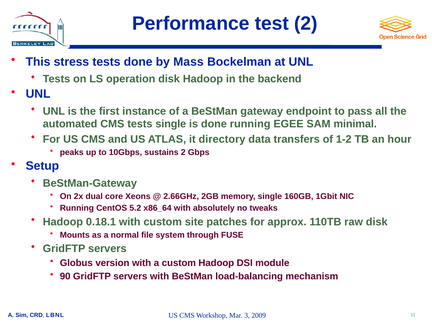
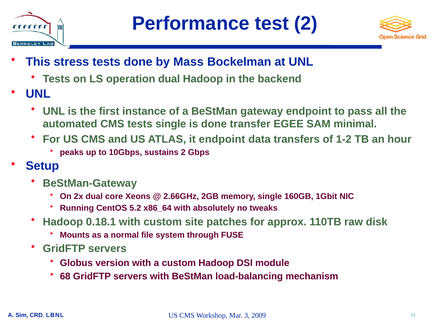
operation disk: disk -> dual (169, 79)
done running: running -> transfer (250, 124)
it directory: directory -> endpoint (222, 139)
90: 90 -> 68 (65, 276)
